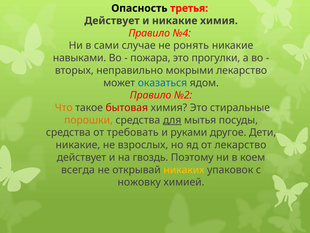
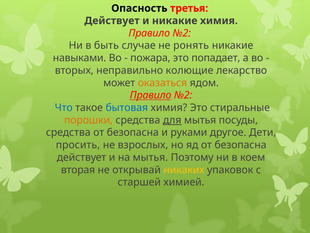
№4: №4 -> №2 (182, 33)
сами: сами -> быть (106, 45)
прогулки: прогулки -> попадает (216, 58)
мокрыми: мокрыми -> колющие (190, 70)
оказаться colour: blue -> orange (162, 83)
Правило underline: none -> present (151, 95)
Что colour: orange -> blue (64, 107)
бытовая colour: red -> blue (127, 107)
средства от требовать: требовать -> безопасна (133, 132)
никакие: никакие -> просить (78, 145)
яд от лекарство: лекарство -> безопасна (240, 145)
на гвоздь: гвоздь -> мытья (150, 157)
всегда: всегда -> вторая (78, 169)
ножовку: ножовку -> старшей (139, 182)
